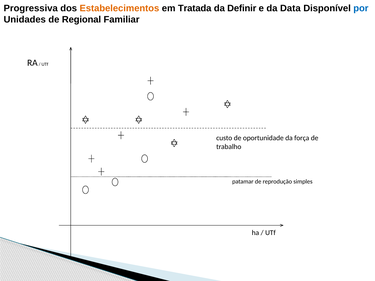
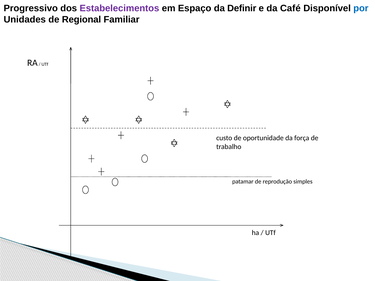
Progressiva: Progressiva -> Progressivo (31, 8)
Estabelecimentos colour: orange -> purple (119, 8)
Tratada: Tratada -> Espaço (195, 8)
Data: Data -> Café (290, 8)
